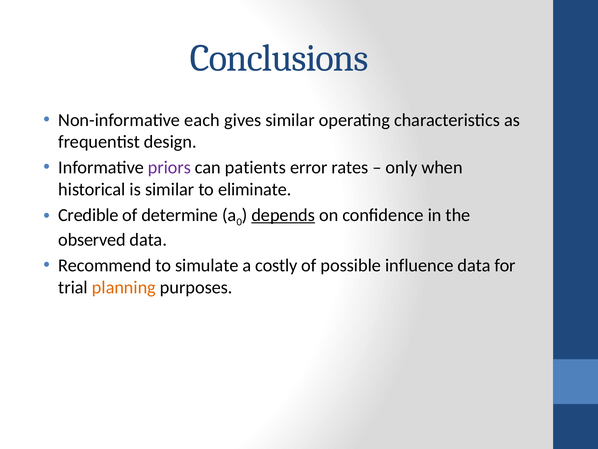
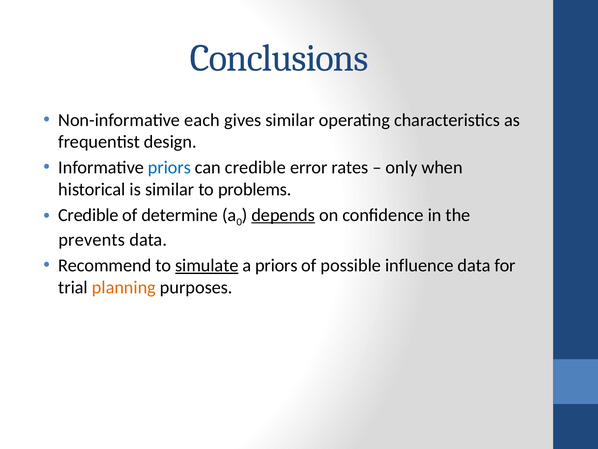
priors colour: purple -> blue (169, 167)
can patients: patients -> credible (255, 167)
eliminate: eliminate -> problems (255, 189)
observed: observed -> prevents (92, 240)
simulate underline: none -> present (207, 265)
a costly: costly -> priors (276, 265)
